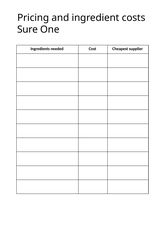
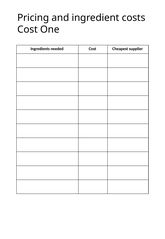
Sure: Sure -> Cost (27, 29)
